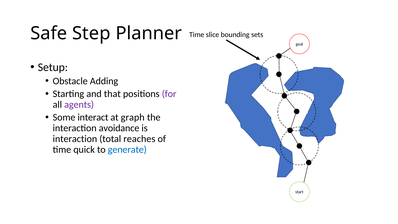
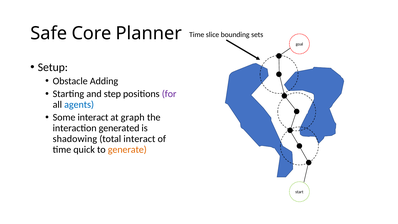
Step: Step -> Core (92, 33)
that: that -> step (112, 94)
agents colour: purple -> blue (79, 105)
avoidance: avoidance -> generated (119, 128)
interaction: interaction -> shadowing (75, 139)
total reaches: reaches -> interact (139, 139)
generate colour: blue -> orange (127, 150)
